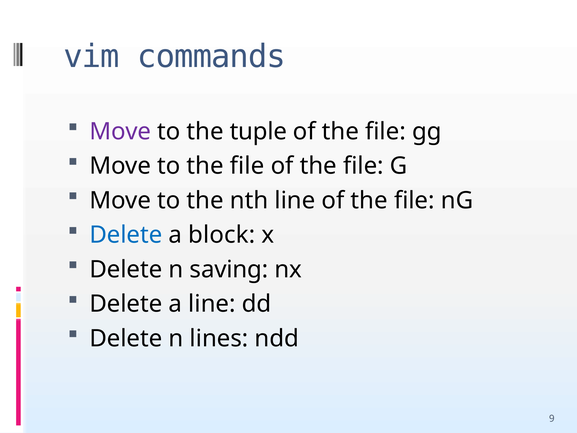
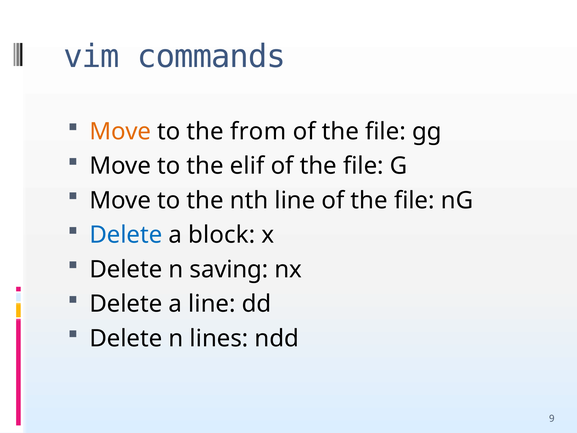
Move colour: purple -> orange (120, 131)
tuple: tuple -> from (258, 131)
to the file: file -> elif (247, 166)
